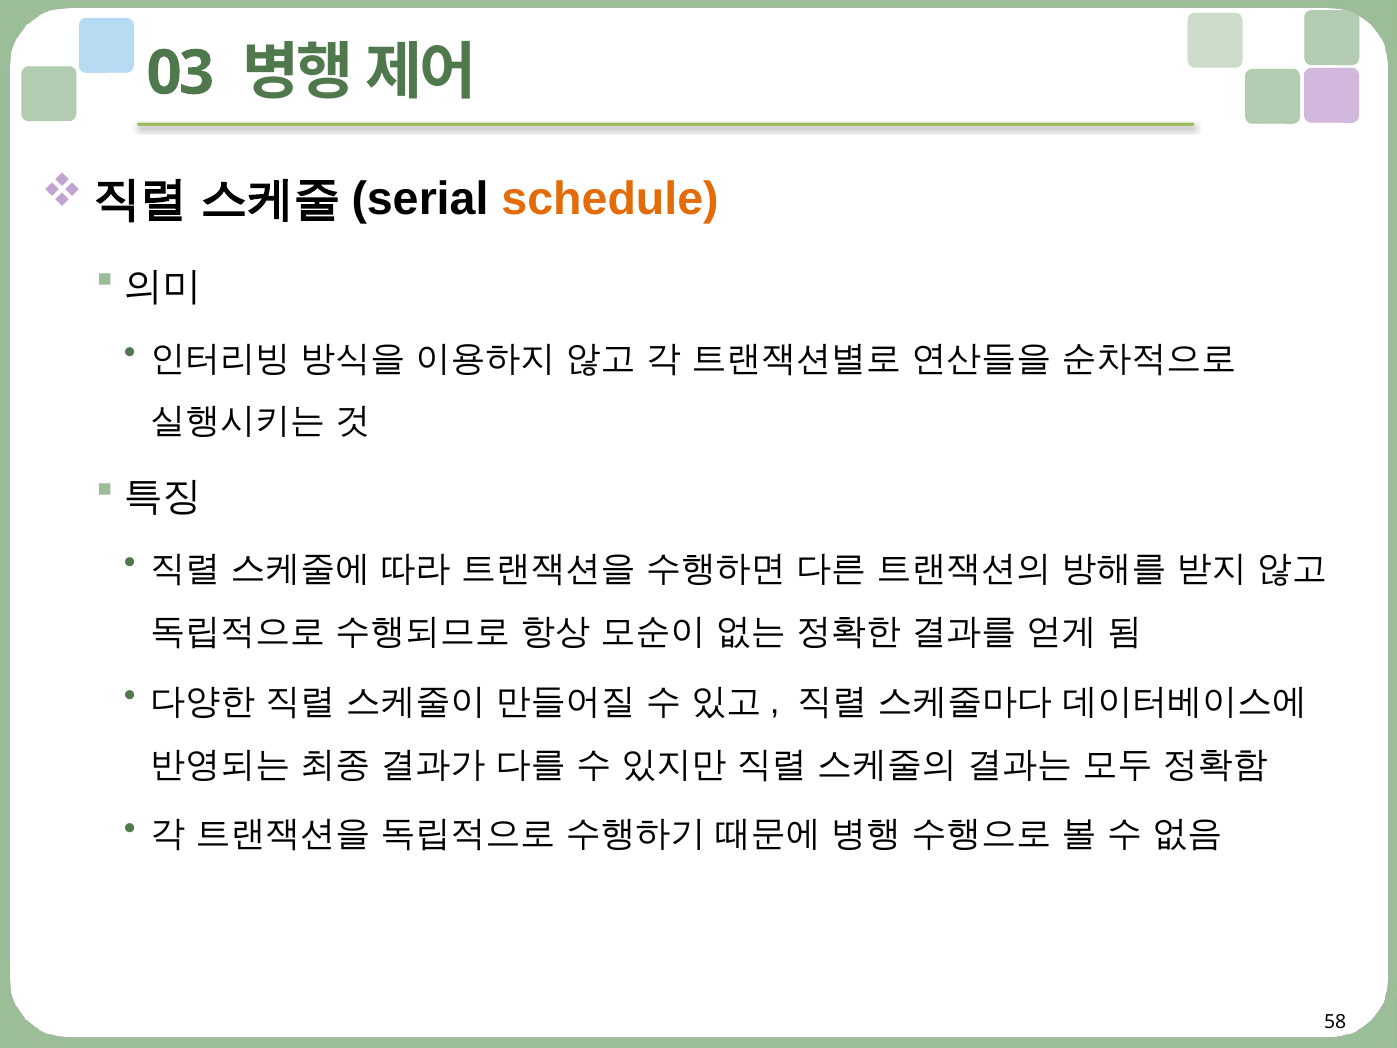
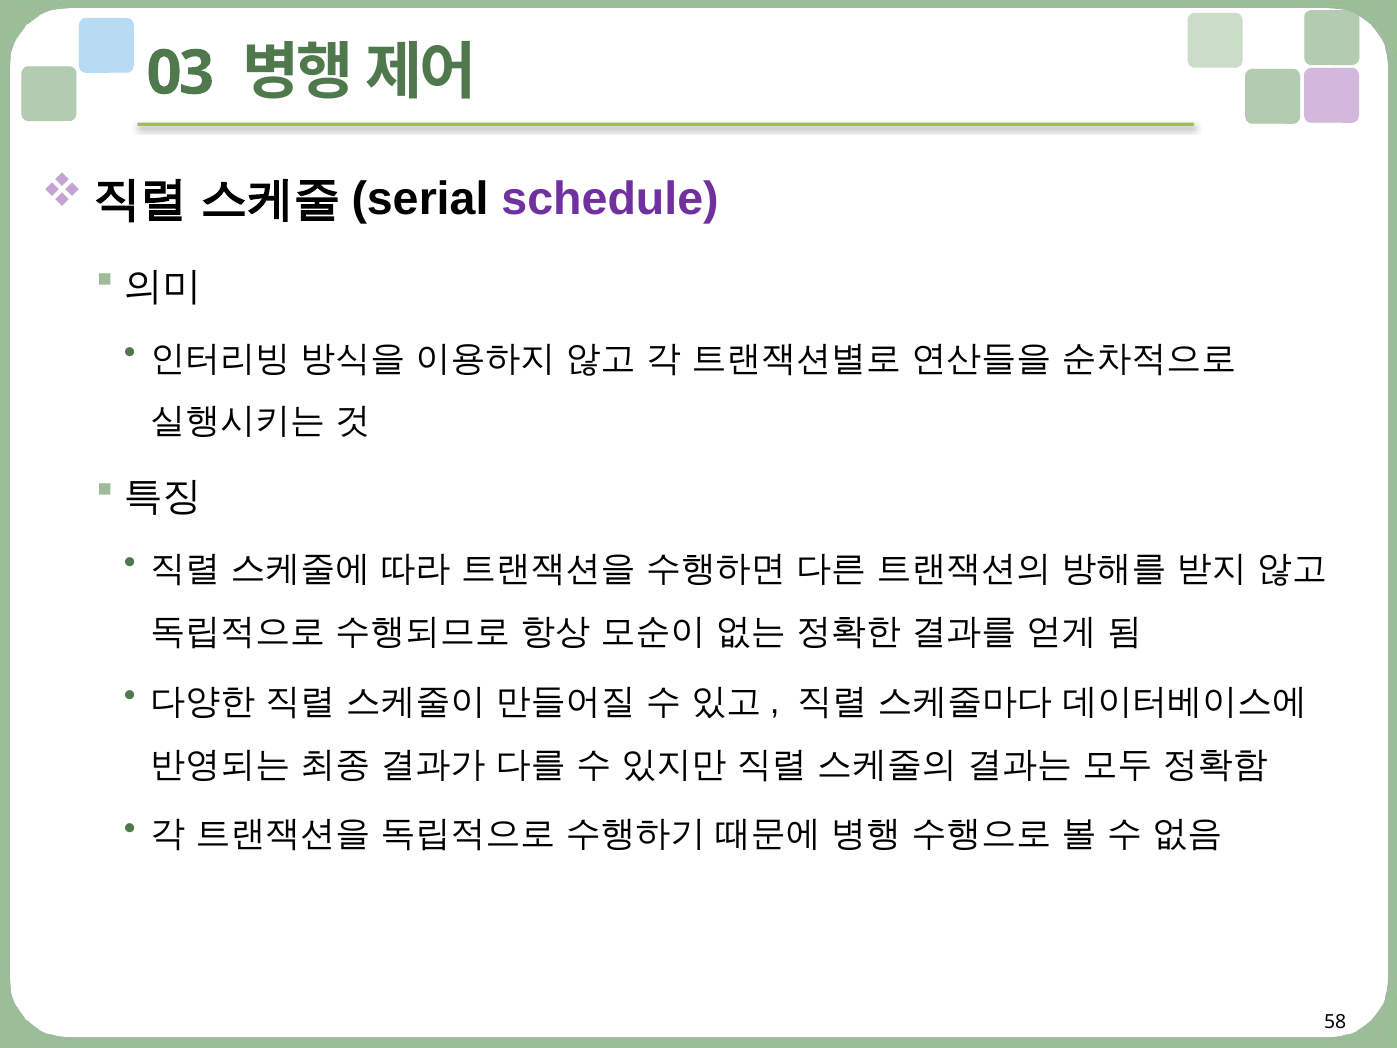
schedule colour: orange -> purple (610, 199)
